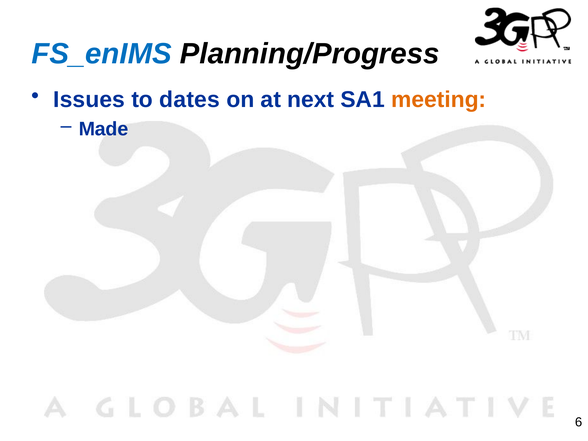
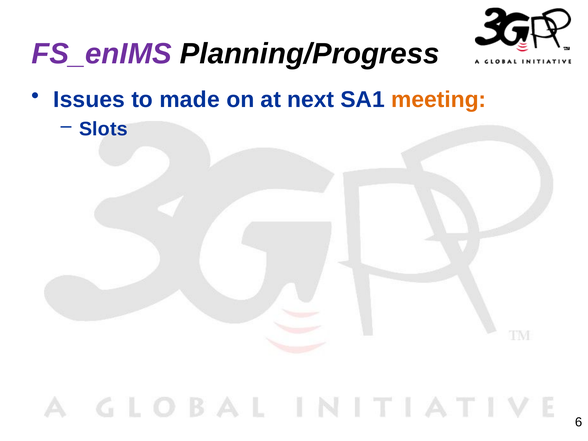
FS_enIMS colour: blue -> purple (102, 54)
dates: dates -> made (190, 100)
Made: Made -> Slots (103, 129)
